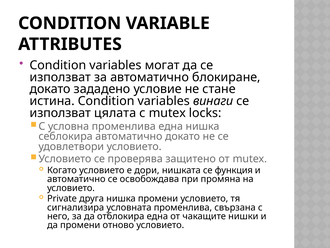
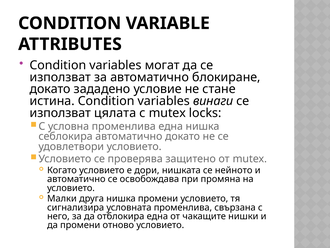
функция: функция -> нейното (234, 170)
Private: Private -> Малки (62, 198)
